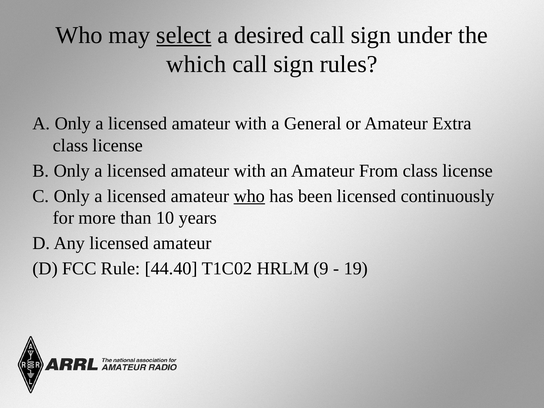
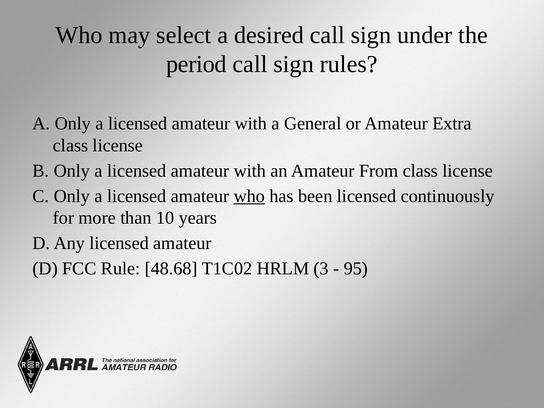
select underline: present -> none (184, 35)
which: which -> period (196, 64)
44.40: 44.40 -> 48.68 (171, 269)
9: 9 -> 3 (321, 269)
19: 19 -> 95 (356, 269)
